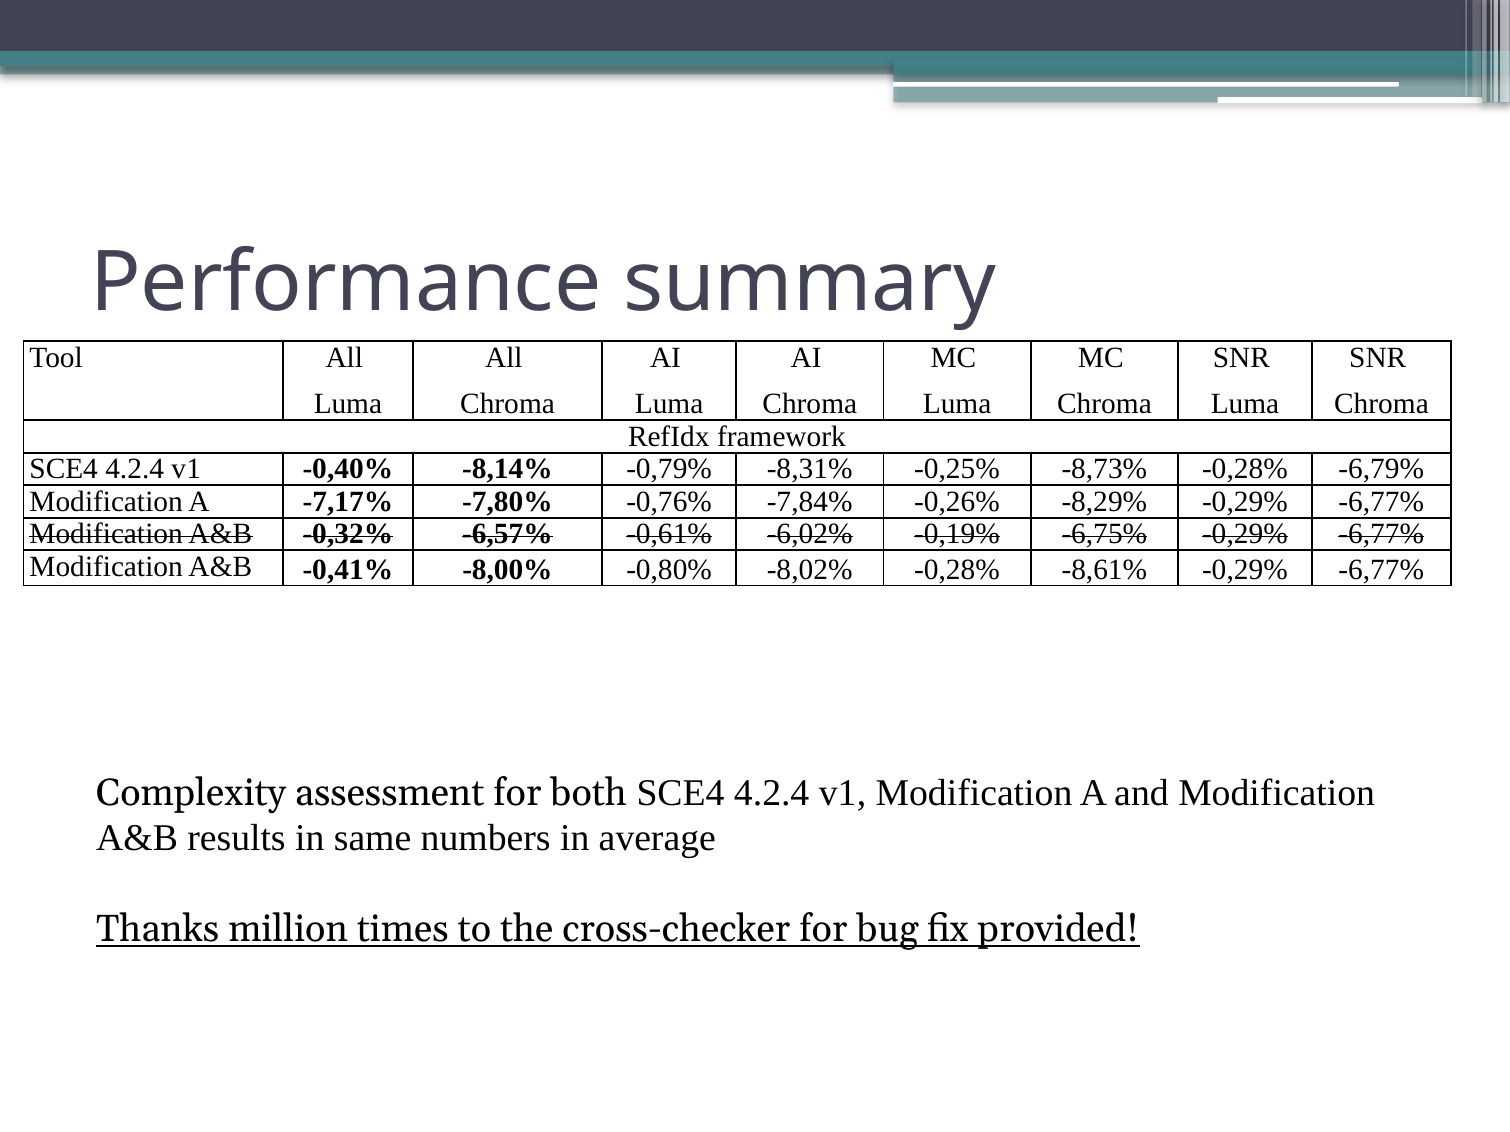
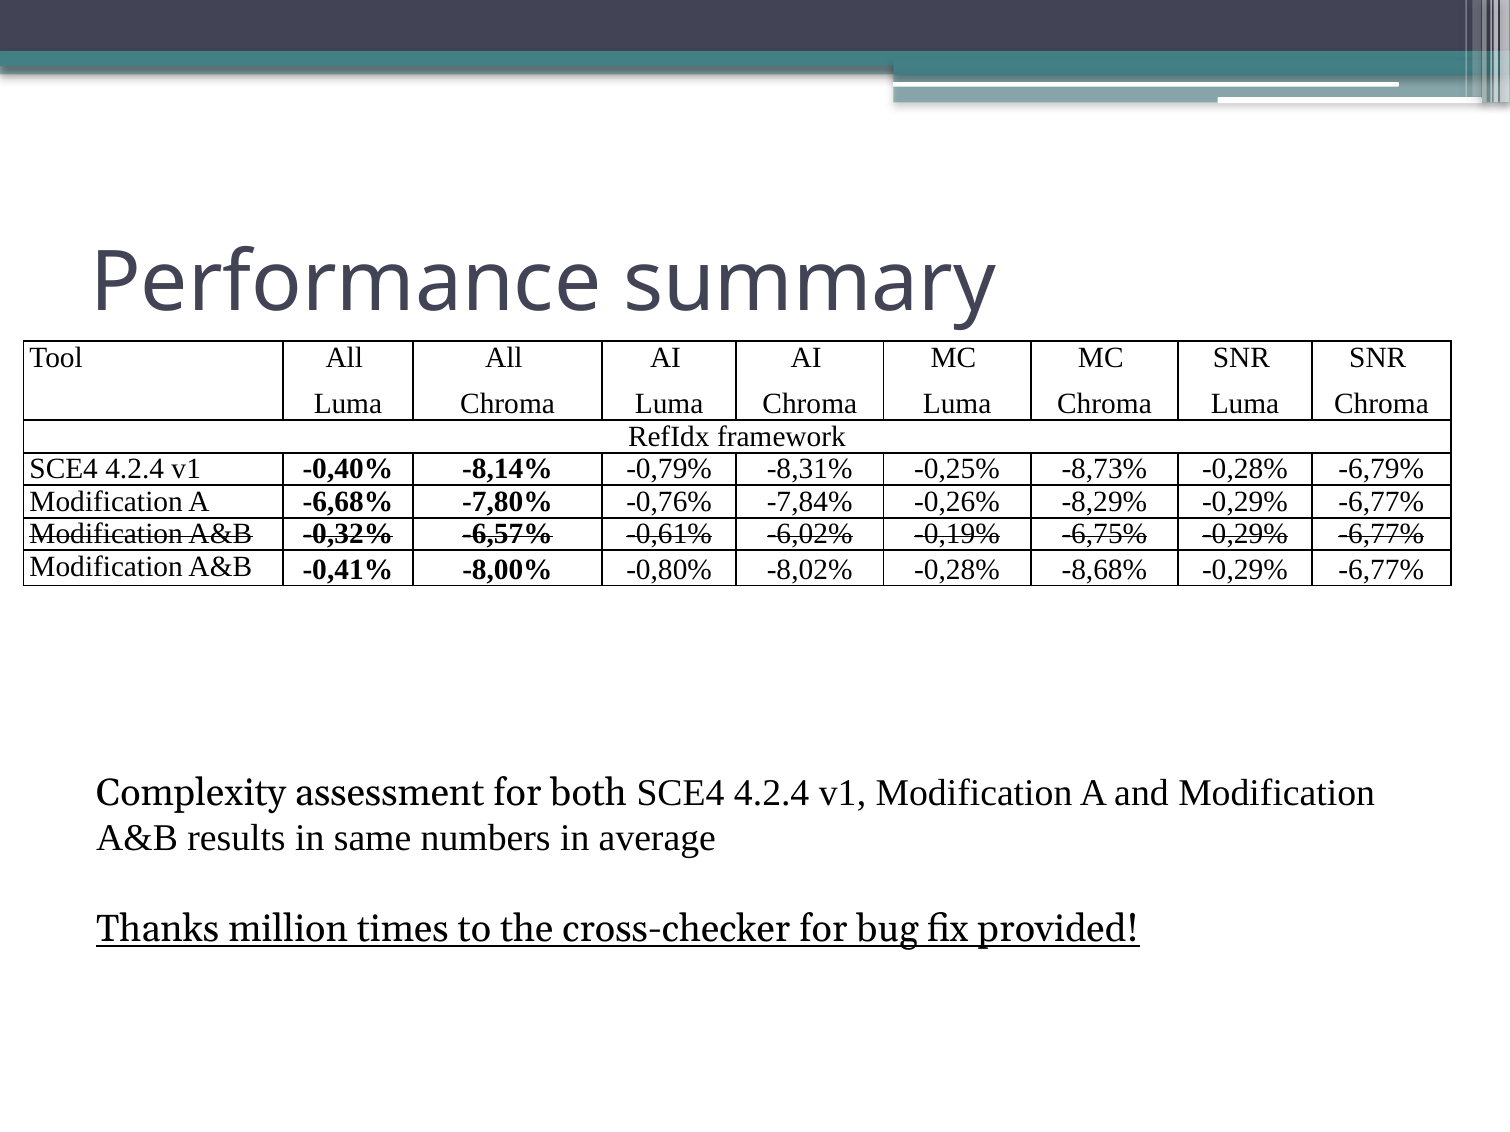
-7,17%: -7,17% -> -6,68% (348, 502)
-8,61%: -8,61% -> -8,68% (1104, 570)
